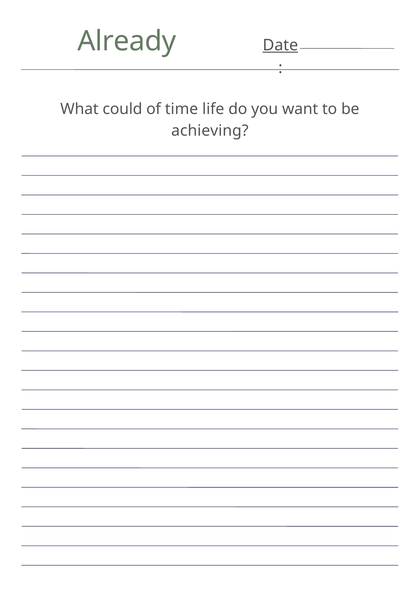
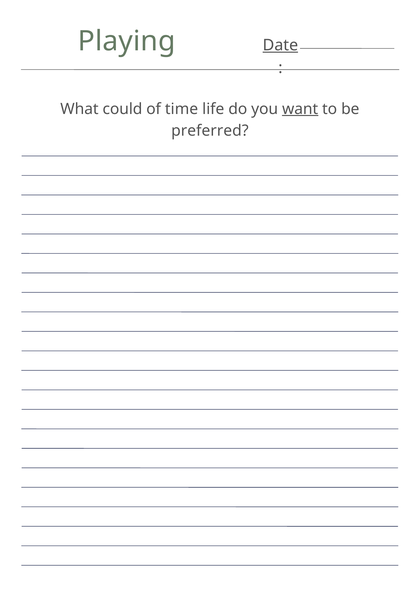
Already: Already -> Playing (127, 41)
want underline: none -> present (300, 109)
achieving: achieving -> preferred (210, 131)
